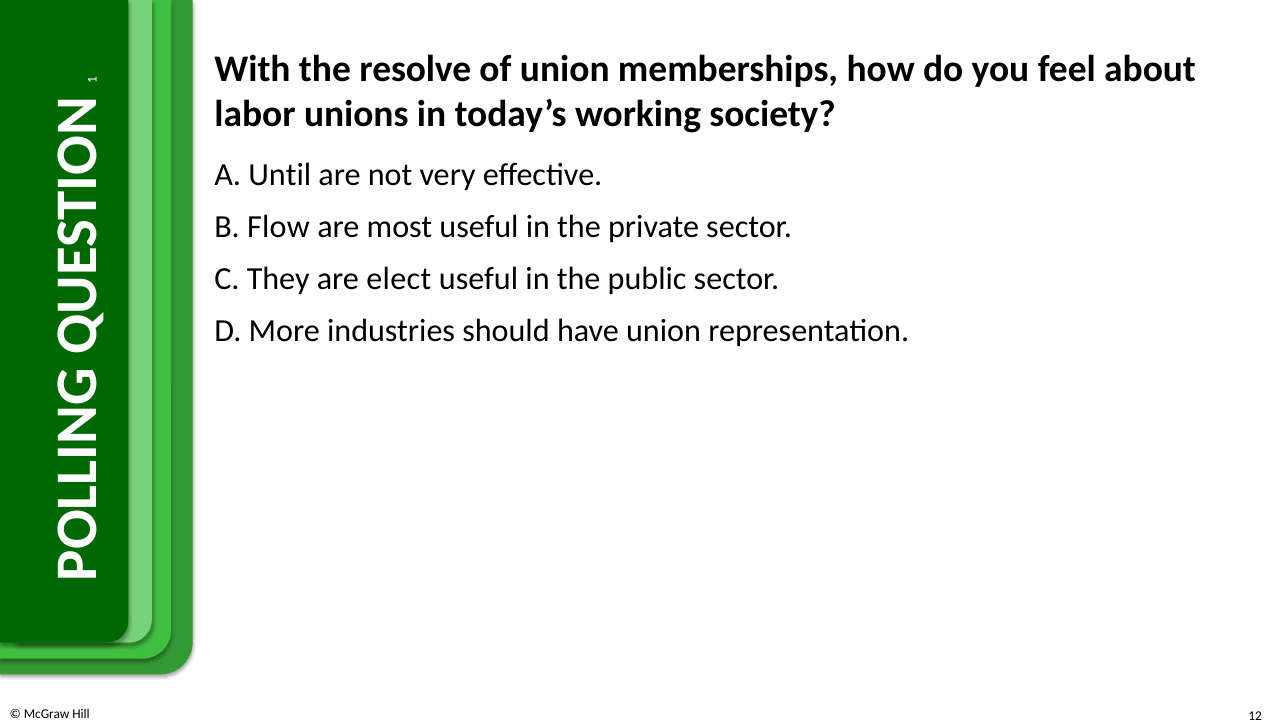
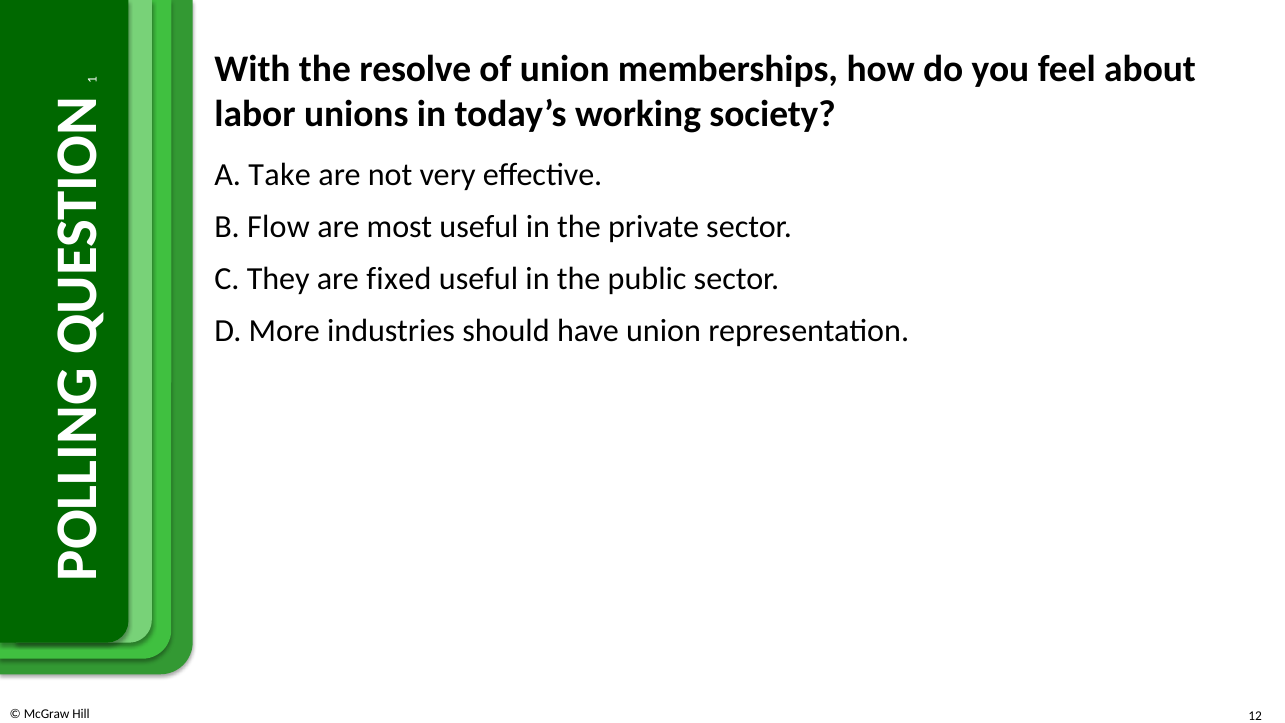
Until: Until -> Take (280, 175)
elect: elect -> fixed (399, 279)
